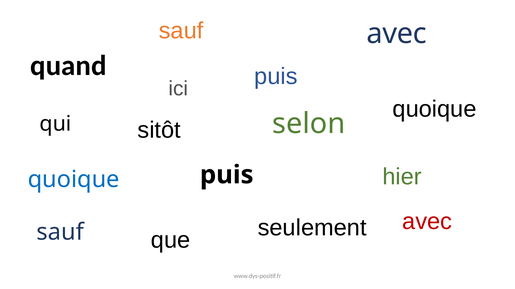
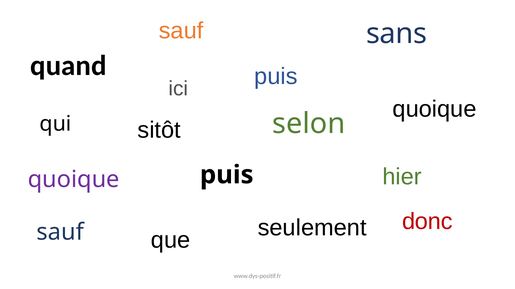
avec: avec -> sans (397, 34)
quoique colour: blue -> purple (74, 180)
avec: avec -> donc (427, 222)
